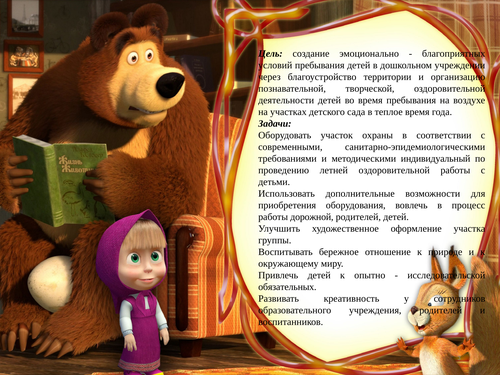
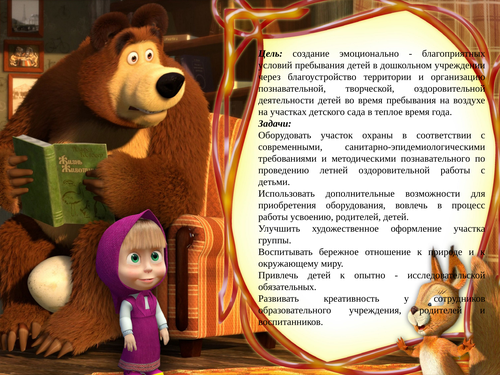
индивидуальный: индивидуальный -> познавательного (436, 159)
дорожной: дорожной -> усвоению (312, 217)
